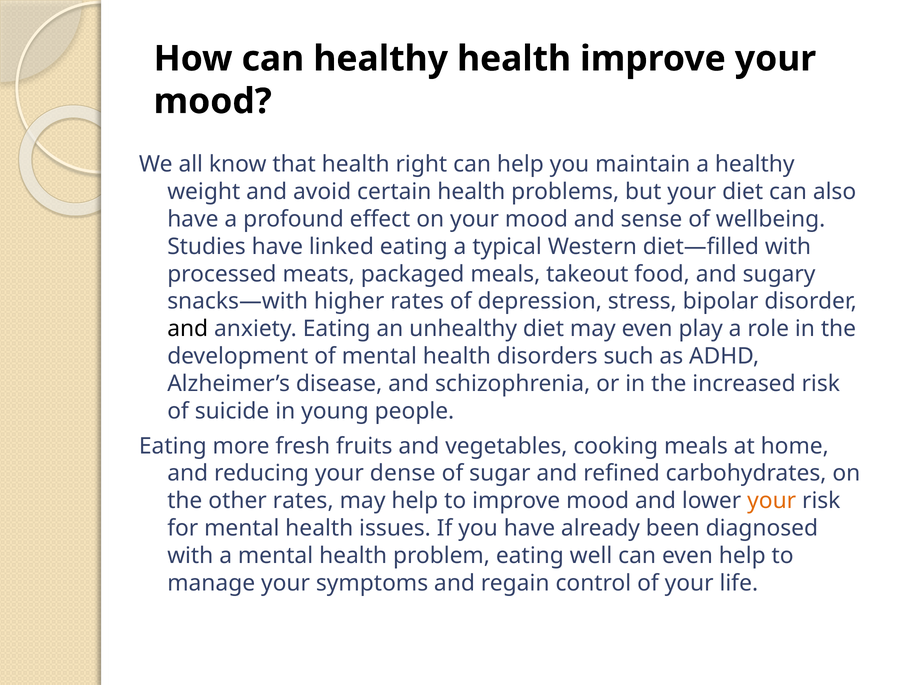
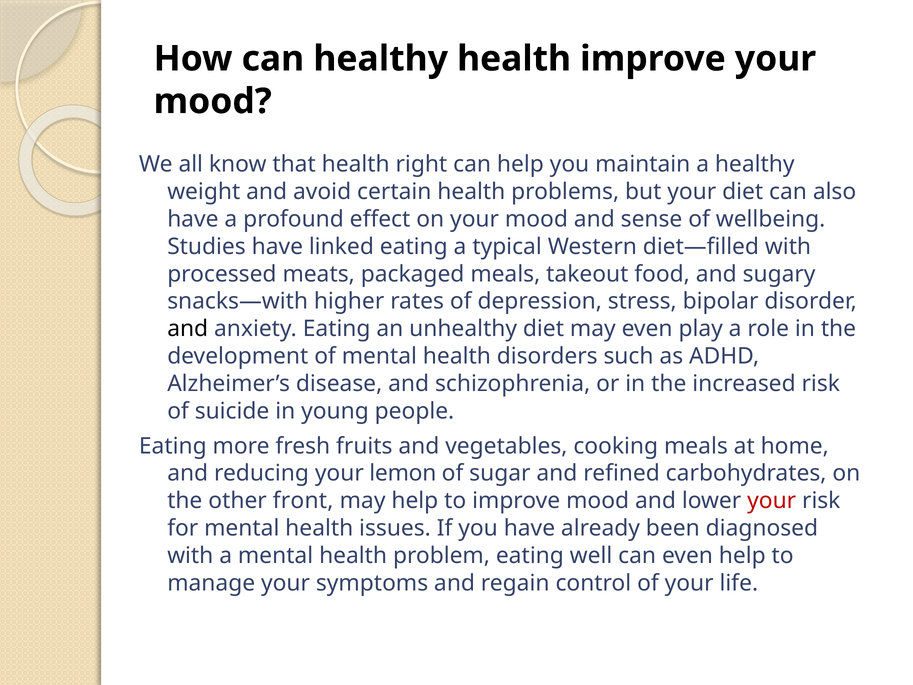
dense: dense -> lemon (403, 473)
other rates: rates -> front (303, 501)
your colour: orange -> red (772, 501)
